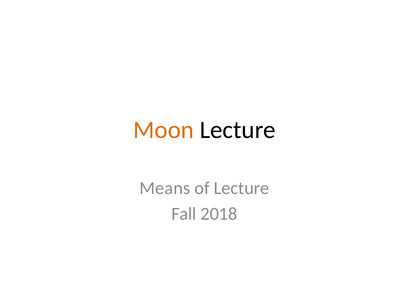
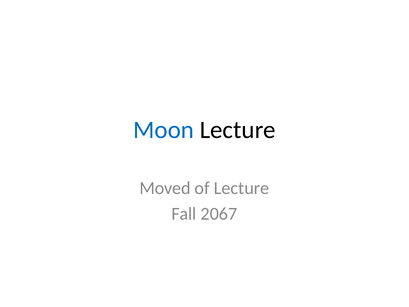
Moon colour: orange -> blue (164, 130)
Means: Means -> Moved (165, 188)
2018: 2018 -> 2067 (219, 214)
